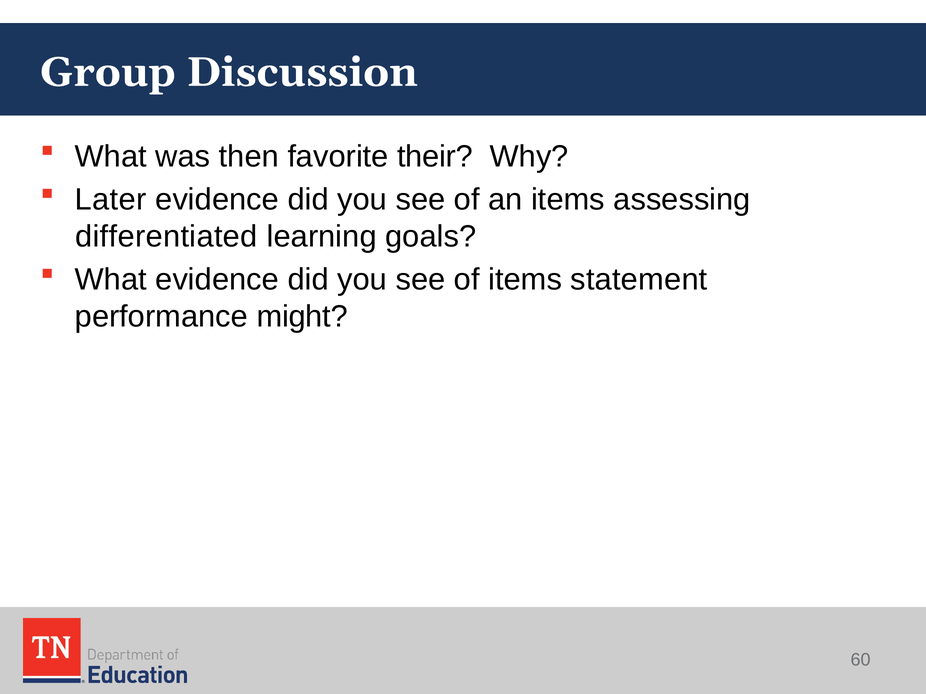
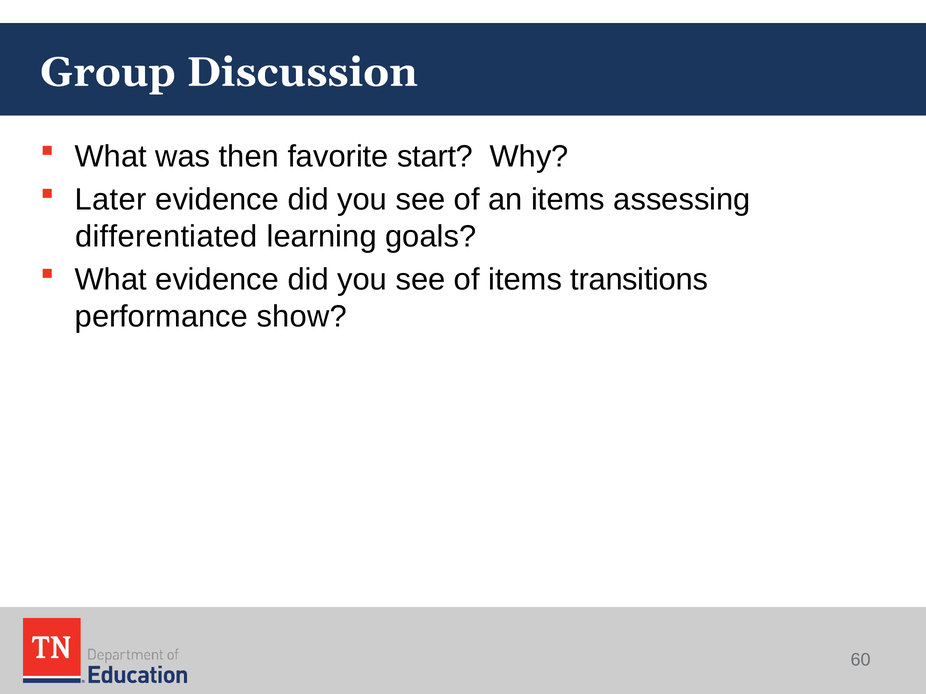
their: their -> start (435, 156)
statement: statement -> transitions (639, 280)
might: might -> show (302, 317)
